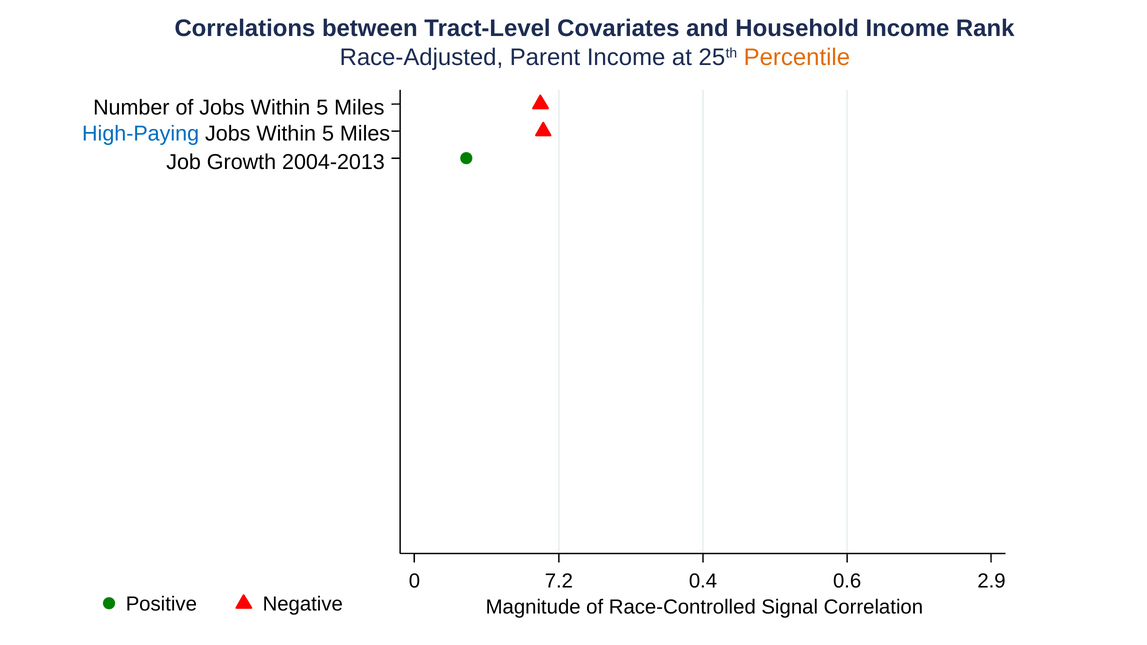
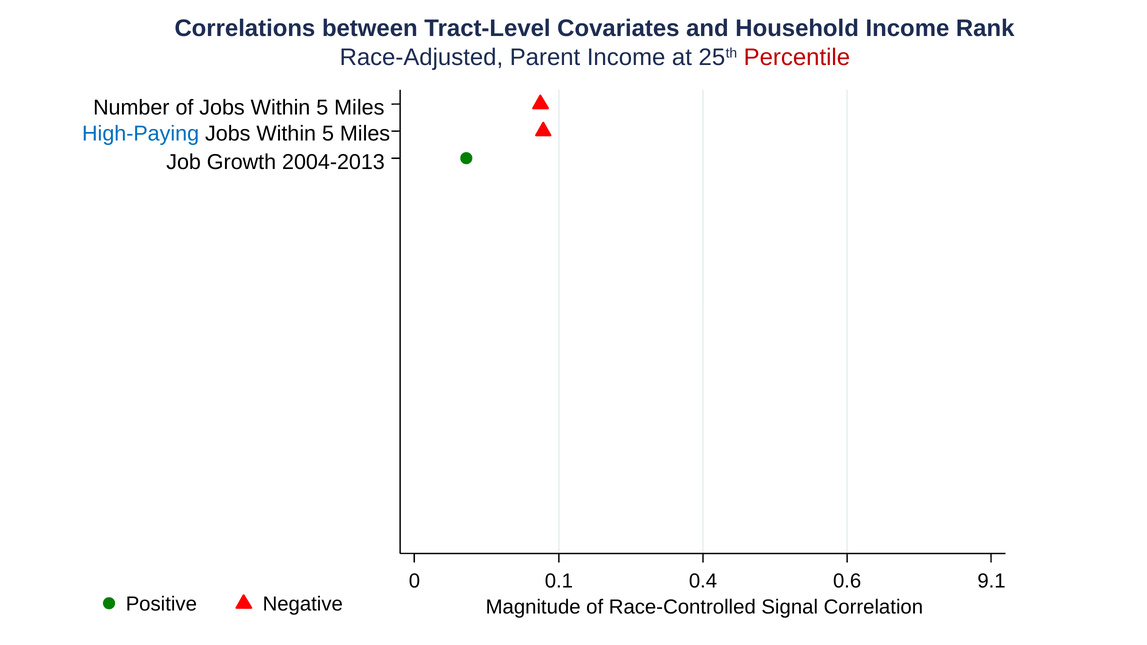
Percentile colour: orange -> red (797, 57)
7.2: 7.2 -> 0.1 (559, 581)
2.9: 2.9 -> 9.1 (992, 581)
